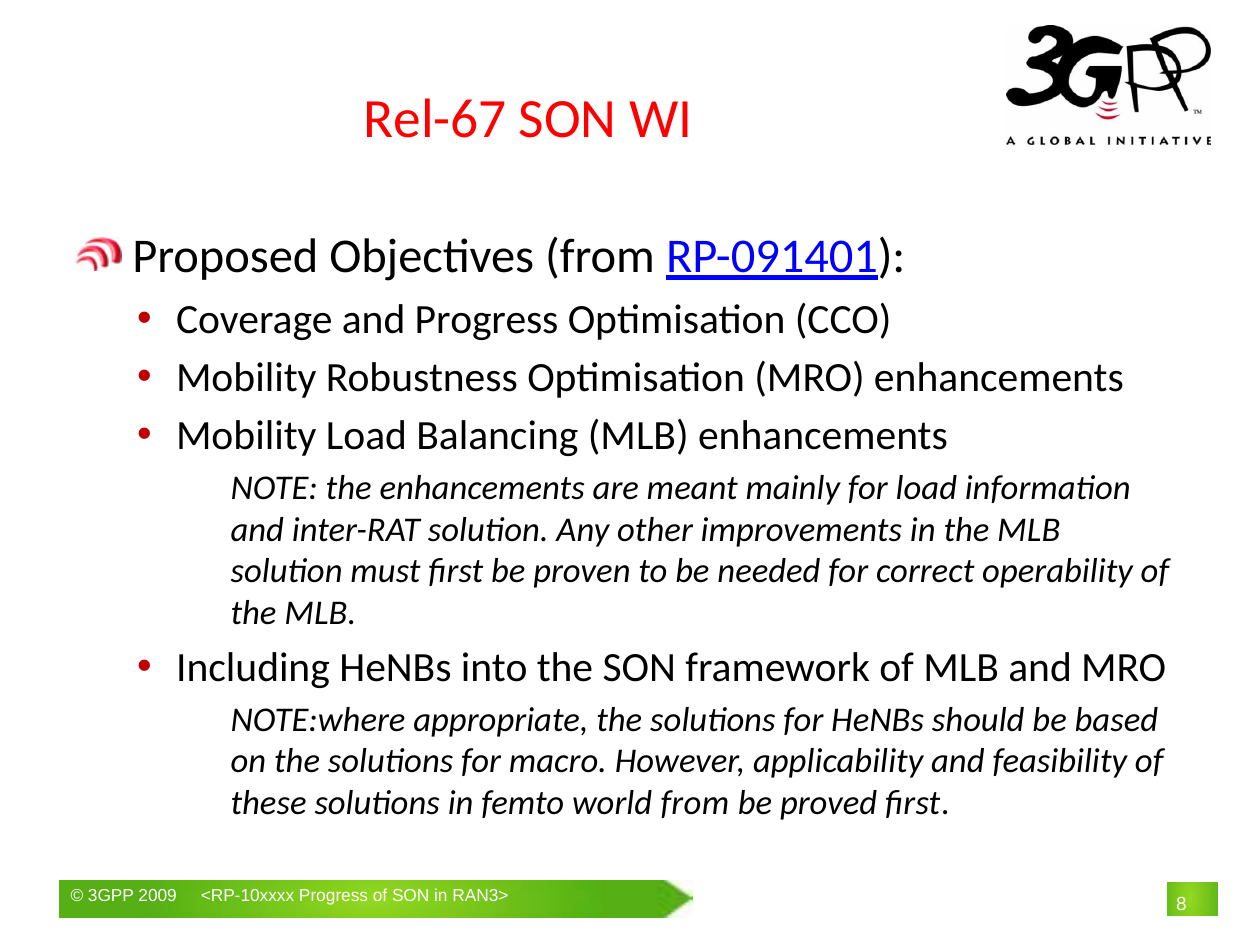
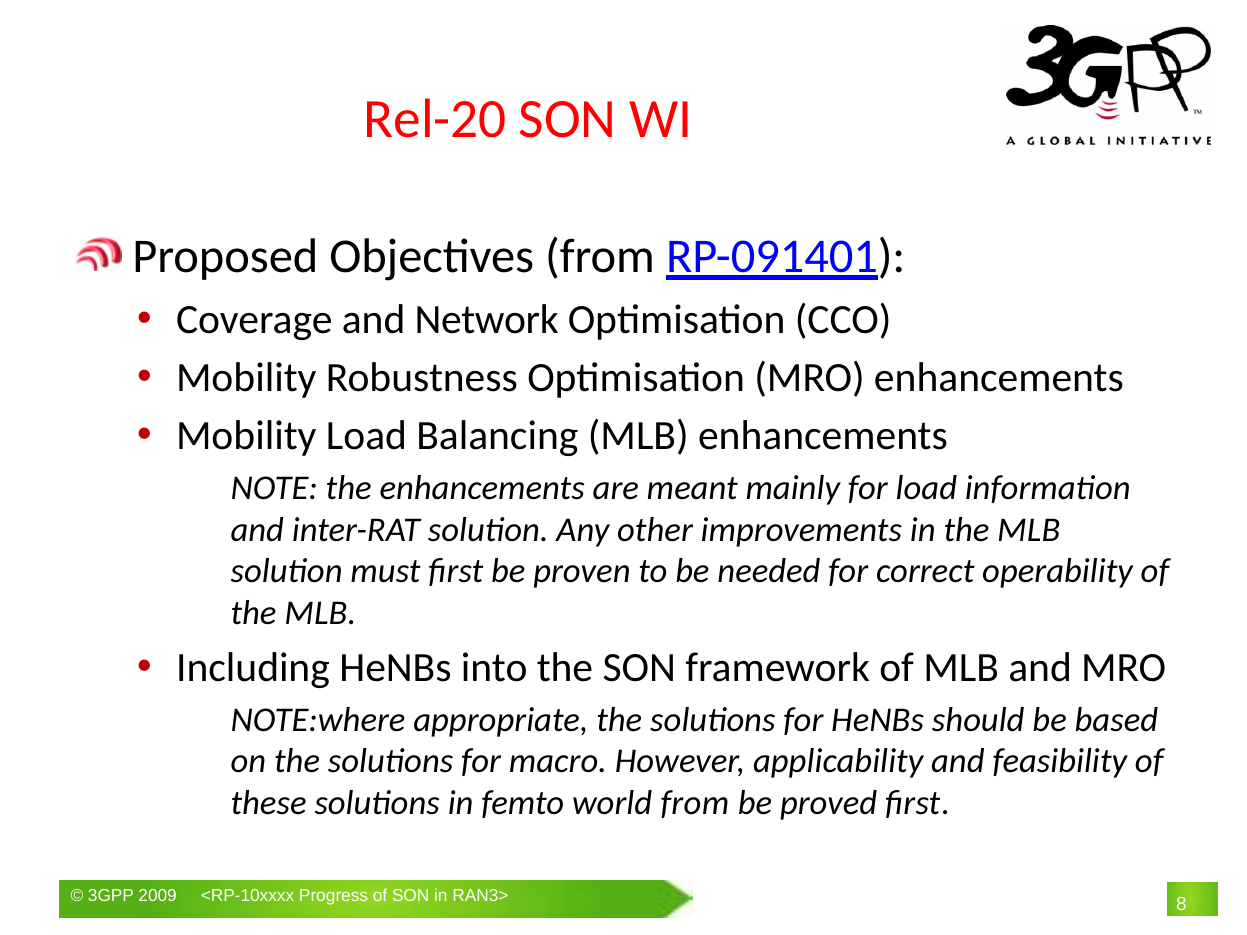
Rel-67: Rel-67 -> Rel-20 (435, 119)
and Progress: Progress -> Network (487, 320)
